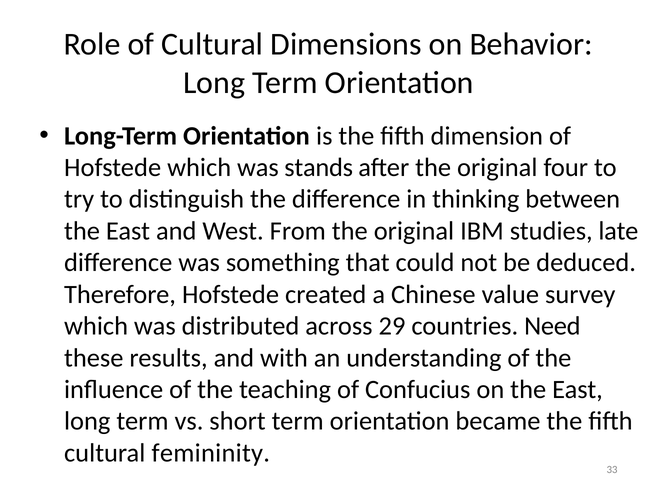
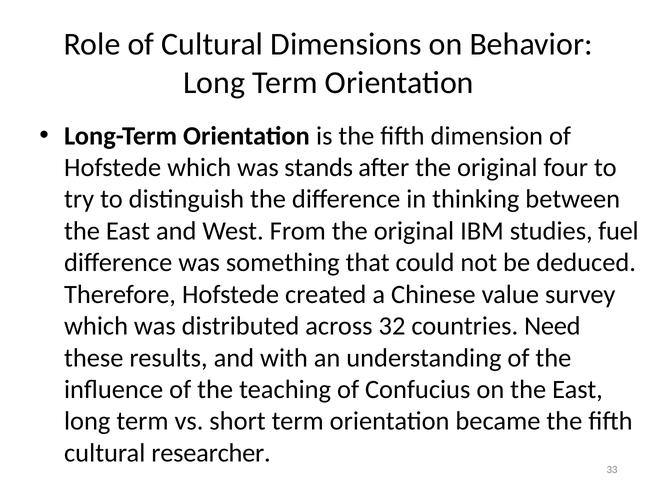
late: late -> fuel (618, 231)
29: 29 -> 32 (392, 327)
femininity: femininity -> researcher (211, 454)
